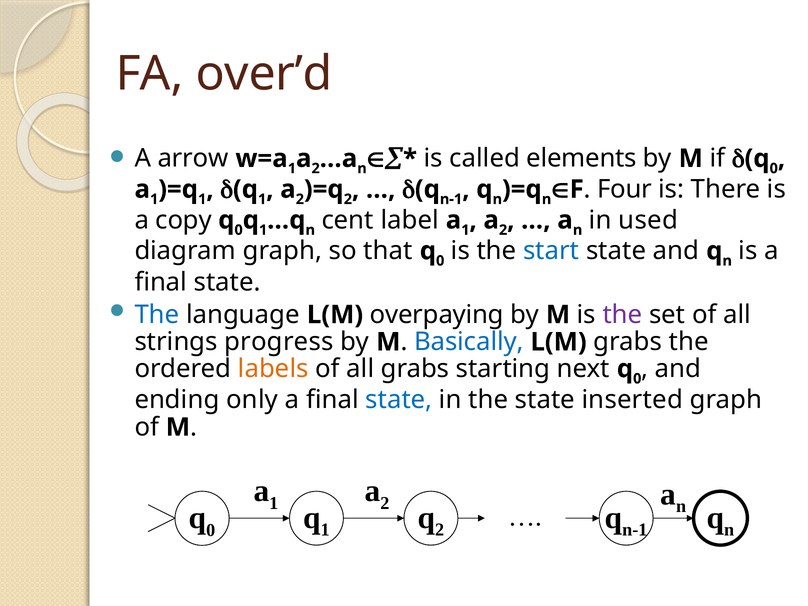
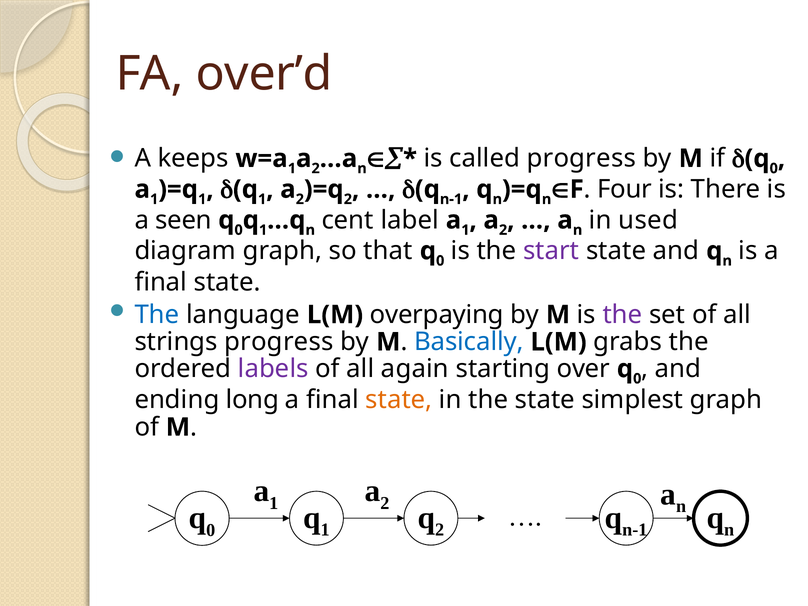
arrow: arrow -> keeps (193, 158)
called elements: elements -> progress (581, 158)
copy: copy -> seen (184, 220)
start colour: blue -> purple (551, 251)
labels colour: orange -> purple (273, 369)
all grabs: grabs -> again (415, 369)
next: next -> over (583, 369)
only: only -> long (252, 400)
state colour: blue -> orange (399, 400)
inserted: inserted -> simplest (632, 400)
